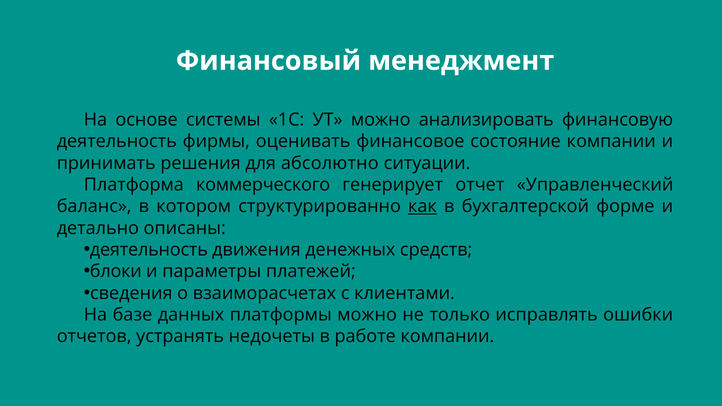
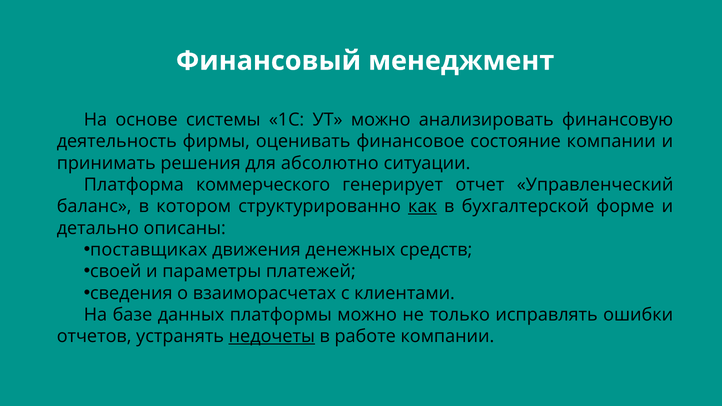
деятельность: деятельность -> поставщиках (149, 250)
блоки: блоки -> своей (116, 271)
недочеты underline: none -> present (272, 336)
